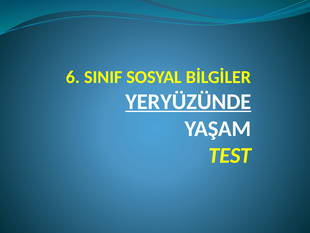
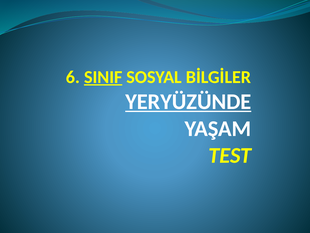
SINIF underline: none -> present (103, 77)
